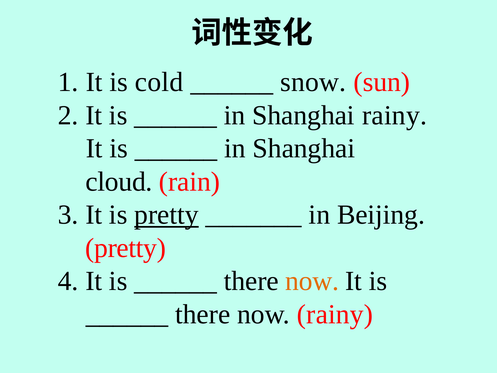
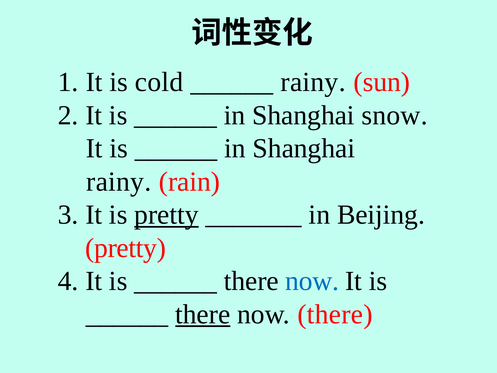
snow: snow -> rainy (313, 82)
Shanghai rainy: rainy -> snow (395, 115)
cloud: cloud -> rainy (119, 182)
now colour: orange -> blue (312, 281)
there underline: none -> present (203, 314)
now rainy: rainy -> there (335, 314)
